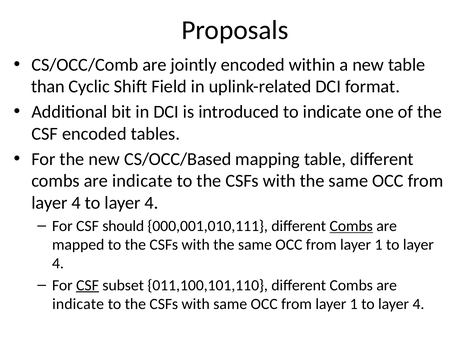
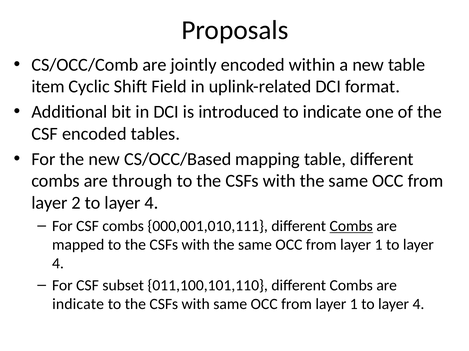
than: than -> item (48, 87)
indicate: indicate -> through (142, 181)
4: 4 -> 2 (76, 203)
CSF should: should -> combs (123, 226)
CSF underline: present -> none (88, 286)
